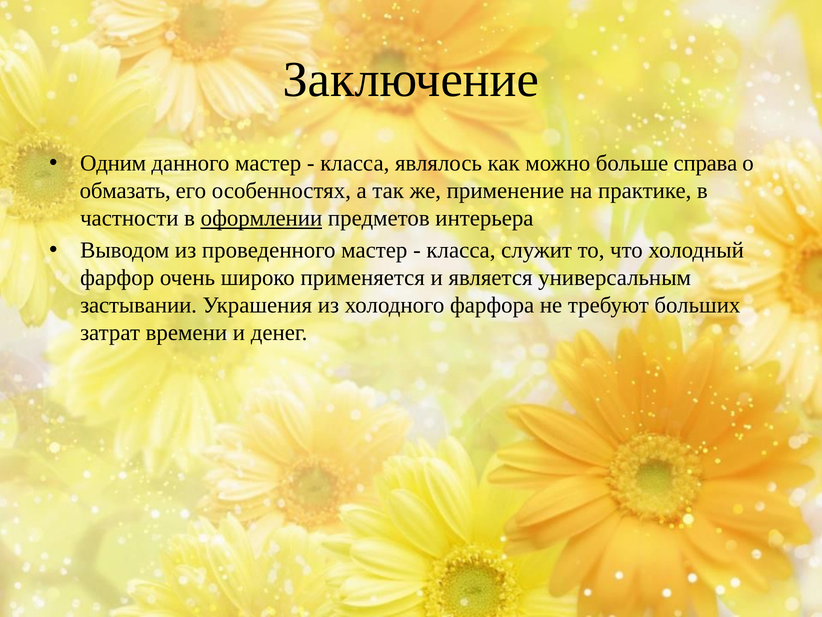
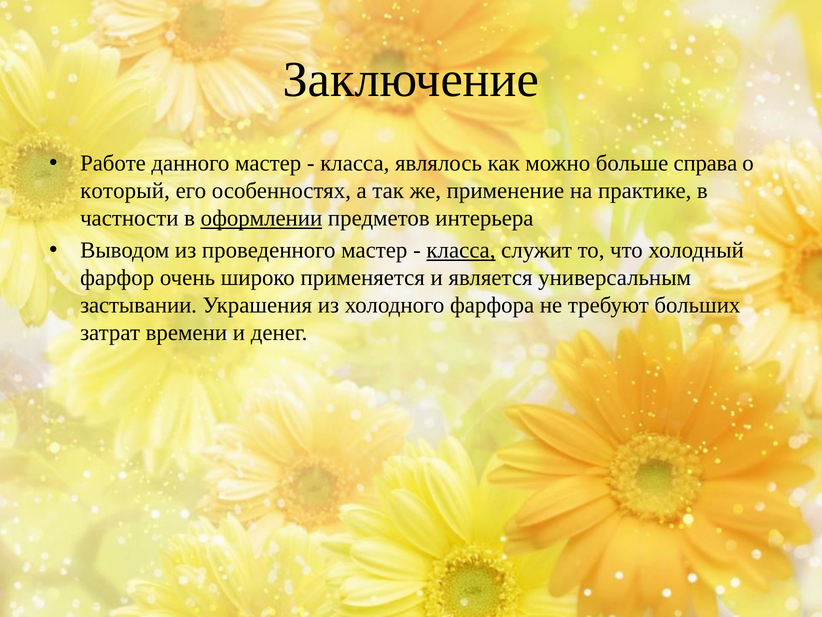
Одним: Одним -> Работе (113, 163)
обмазать: обмазать -> который (125, 191)
класса underline: none -> present (461, 250)
